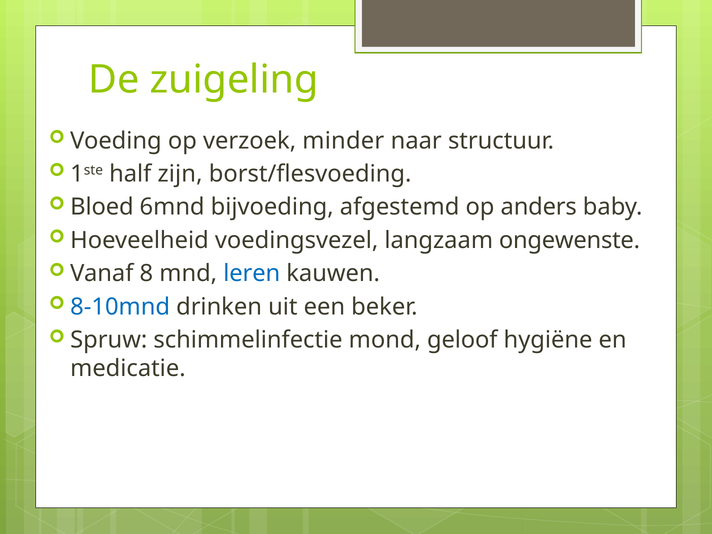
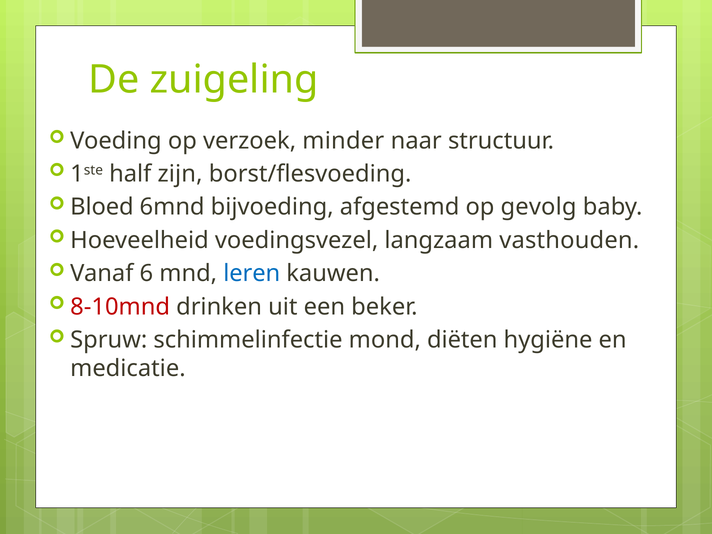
anders: anders -> gevolg (539, 207)
ongewenste: ongewenste -> vasthouden (569, 240)
8: 8 -> 6 (146, 274)
8-10mnd colour: blue -> red (120, 307)
geloof: geloof -> diëten (462, 340)
